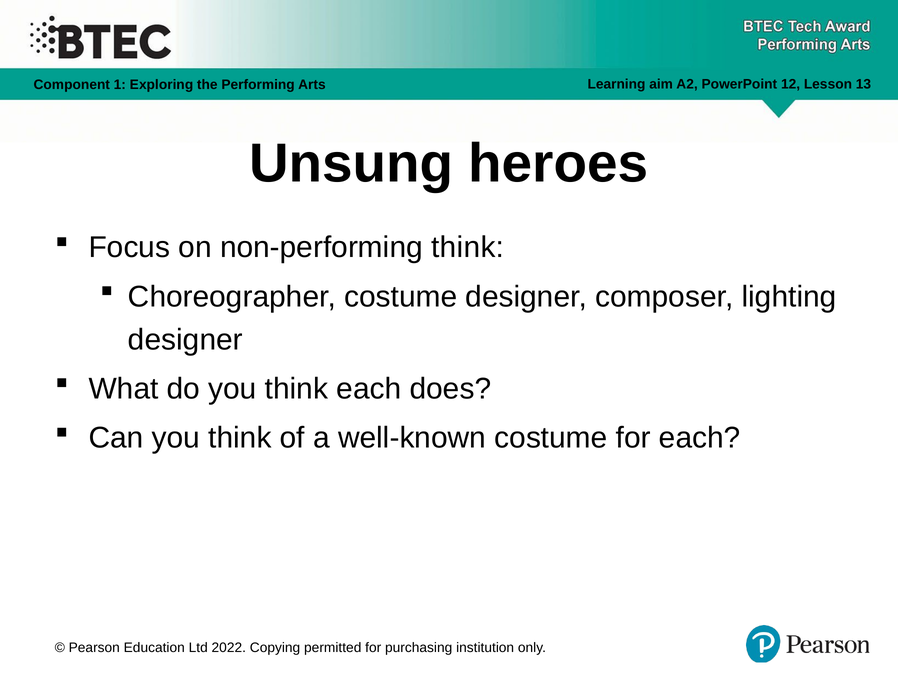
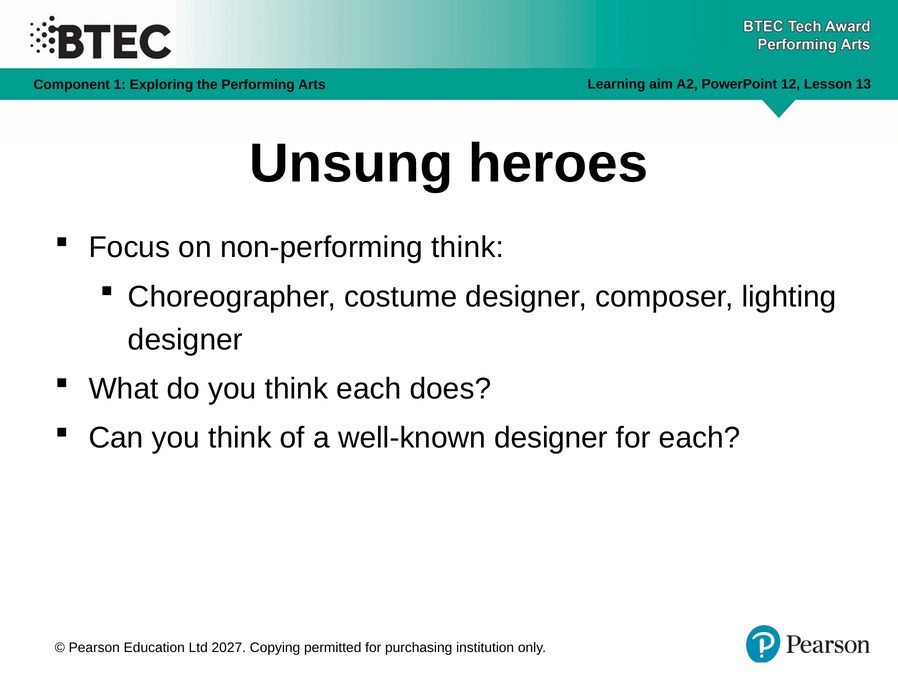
well-known costume: costume -> designer (551, 438)
2022: 2022 -> 2027 (229, 647)
